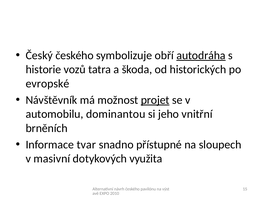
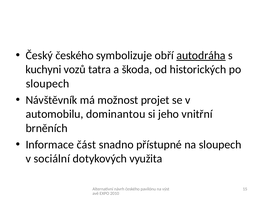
historie: historie -> kuchyni (43, 69)
evropské: evropské -> sloupech (48, 83)
projet underline: present -> none (155, 100)
tvar: tvar -> část (86, 144)
masivní: masivní -> sociální (52, 158)
